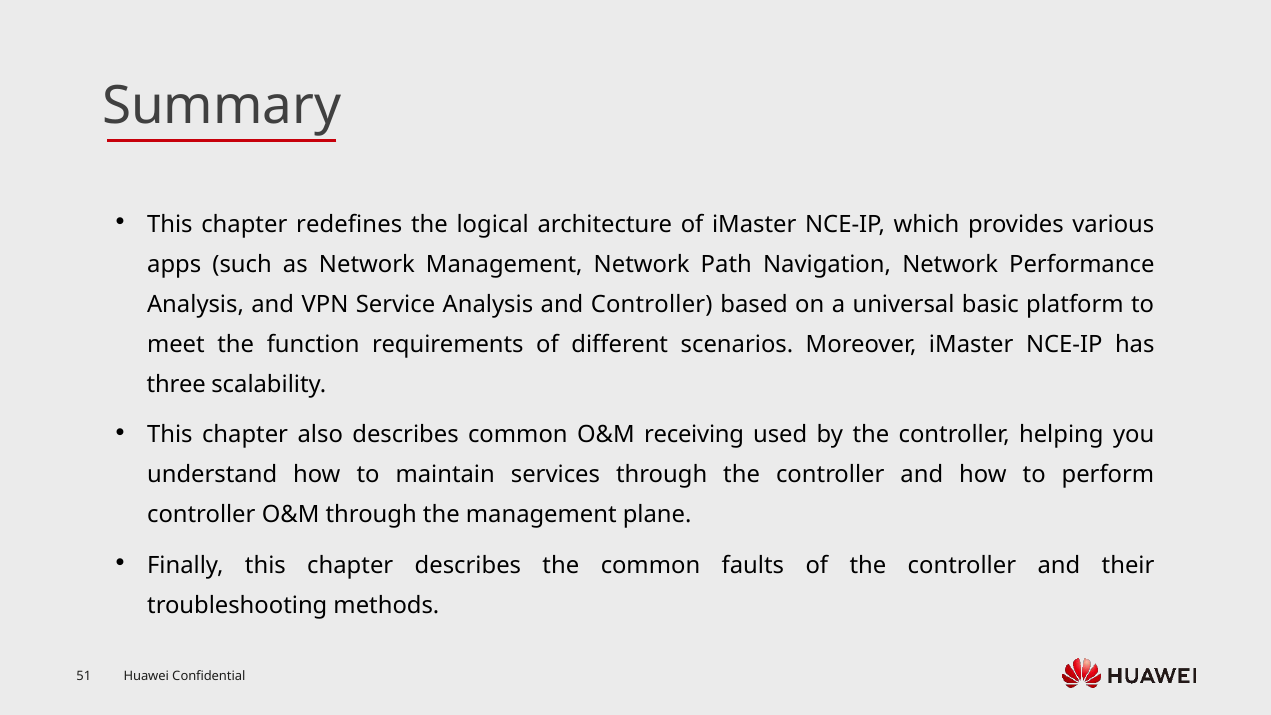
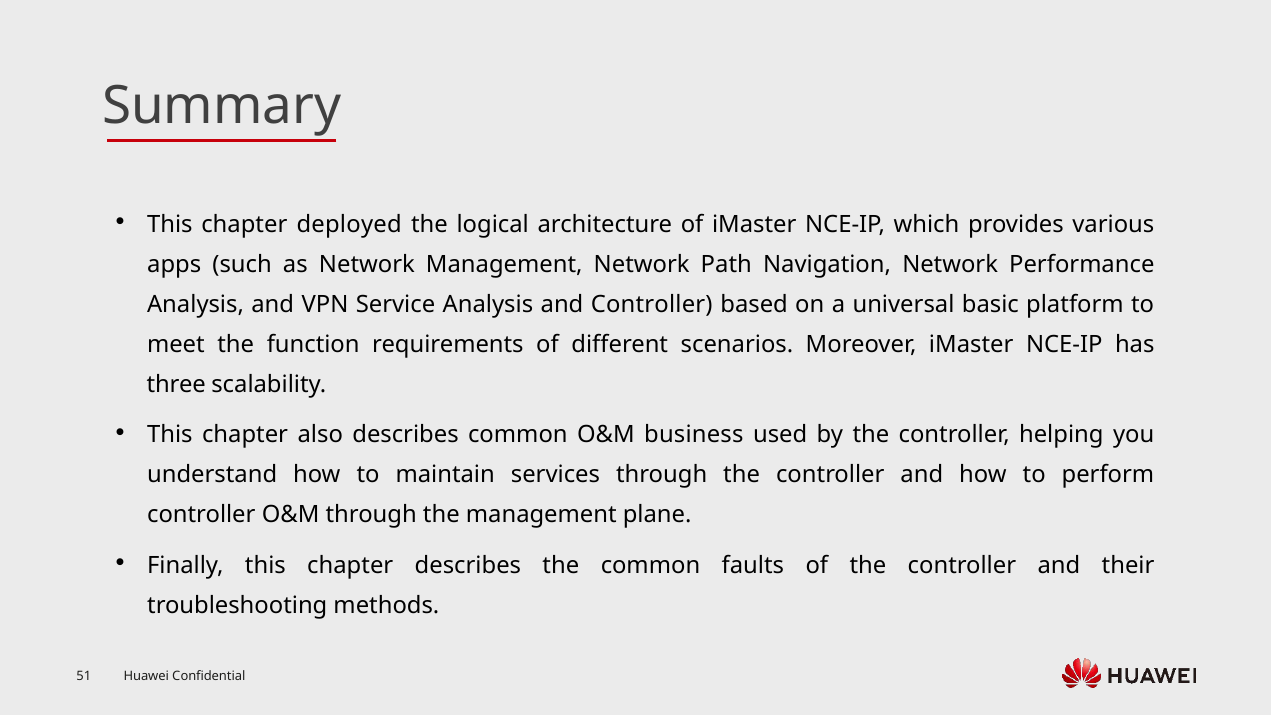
redefines: redefines -> deployed (349, 224)
receiving: receiving -> business (694, 435)
